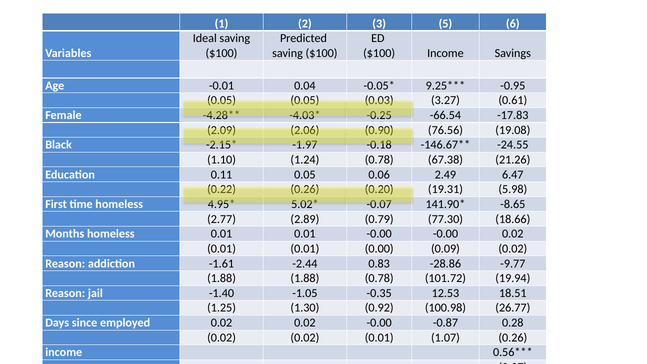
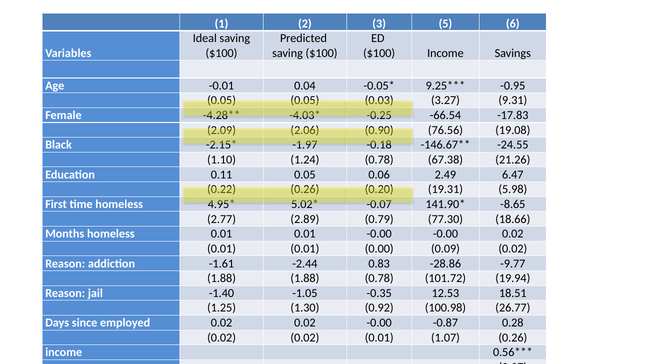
0.61: 0.61 -> 9.31 (513, 100)
